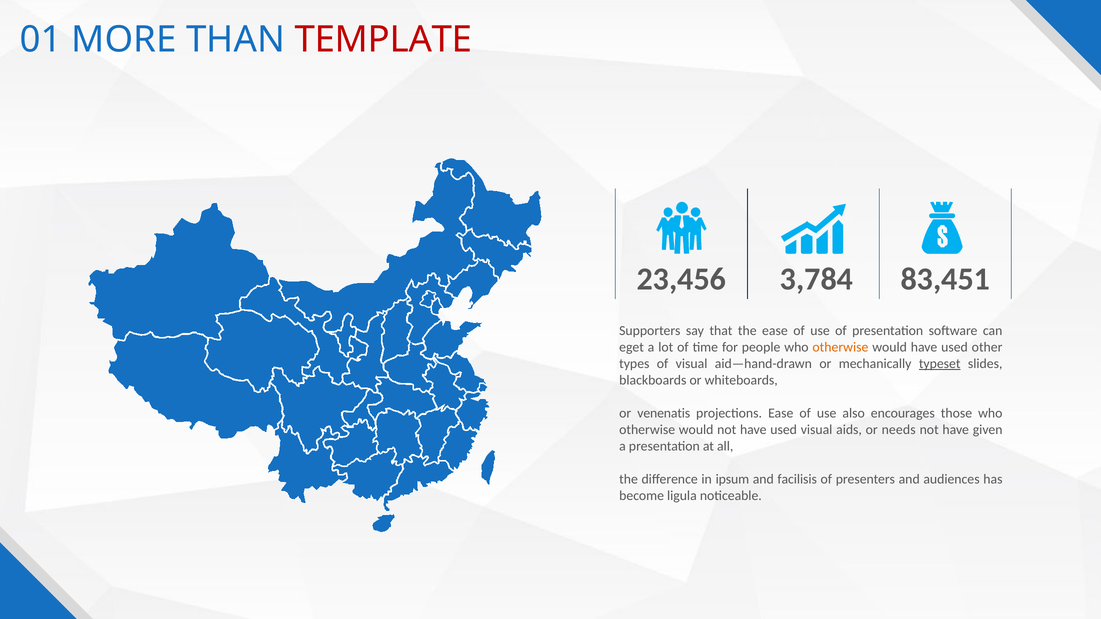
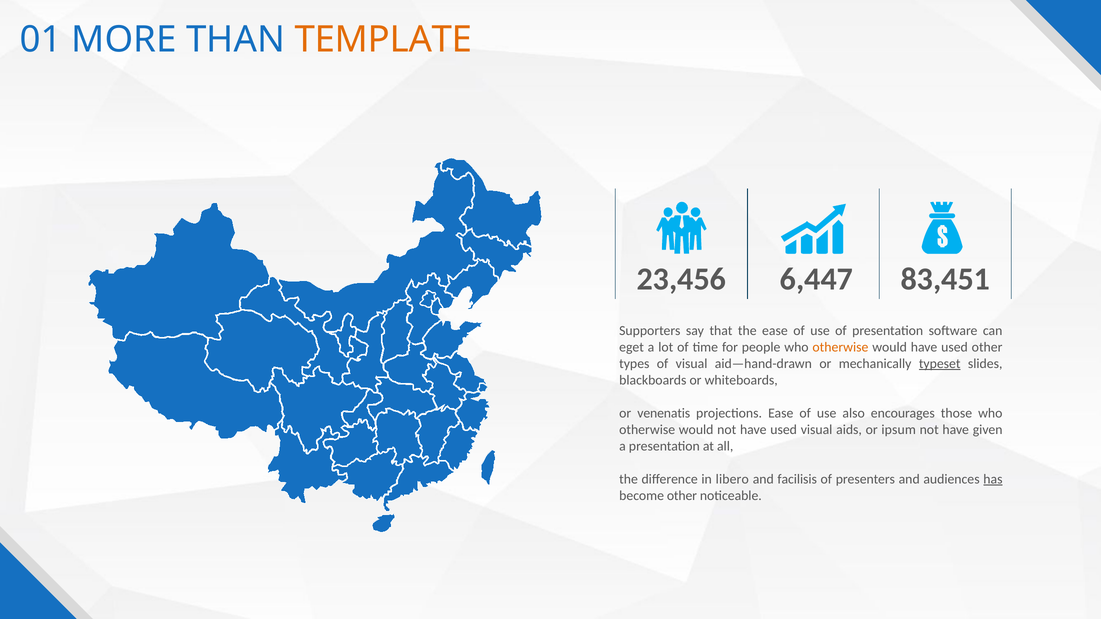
TEMPLATE colour: red -> orange (383, 40)
3,784: 3,784 -> 6,447 (816, 279)
needs: needs -> ipsum (899, 430)
ipsum: ipsum -> libero (732, 479)
has underline: none -> present (993, 479)
become ligula: ligula -> other (682, 496)
